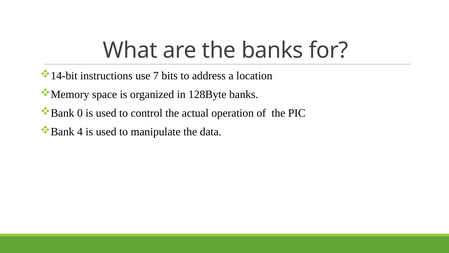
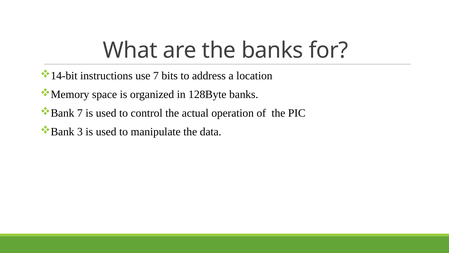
0: 0 -> 7 (80, 113)
4: 4 -> 3 (80, 132)
